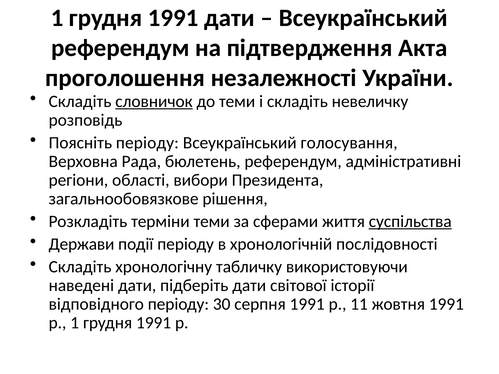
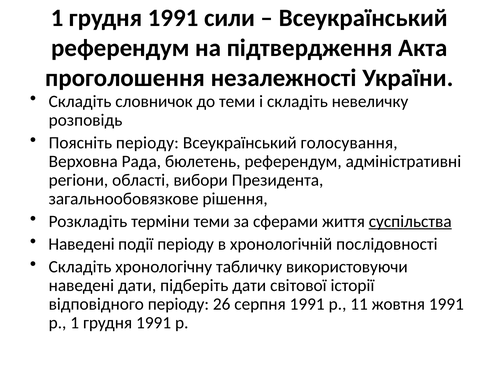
1991 дати: дати -> сили (230, 18)
словничок underline: present -> none (154, 101)
Держави: Держави -> Наведені (82, 244)
30: 30 -> 26 (222, 304)
